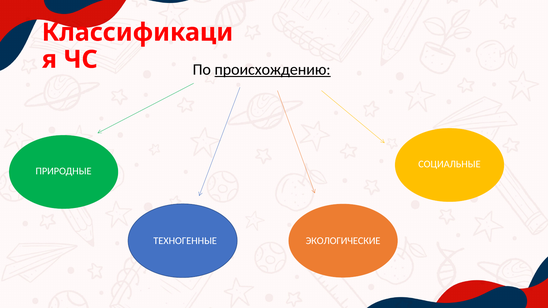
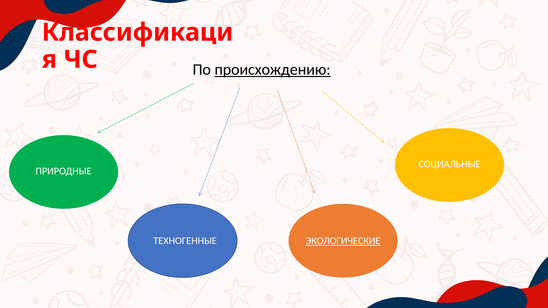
ЭКОЛОГИЧЕСКИЕ underline: none -> present (343, 241)
